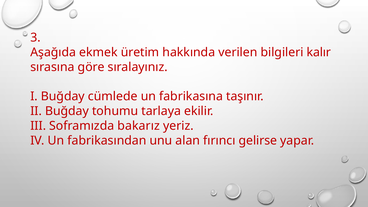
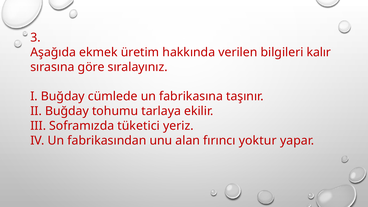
bakarız: bakarız -> tüketici (139, 126)
gelirse: gelirse -> yoktur (258, 141)
